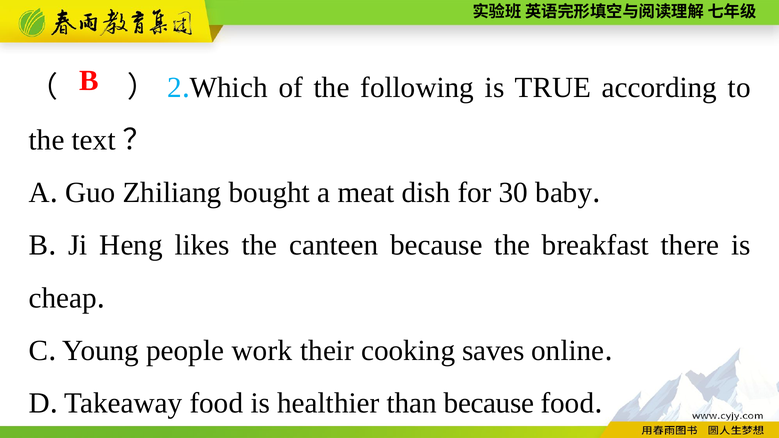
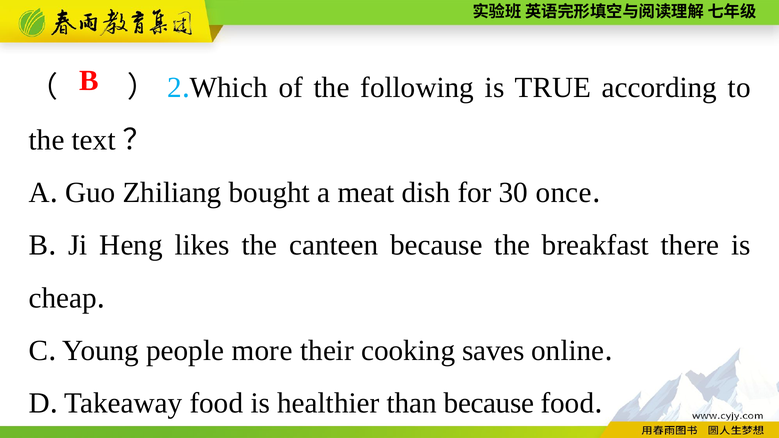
baby: baby -> once (564, 193)
work: work -> more (262, 351)
